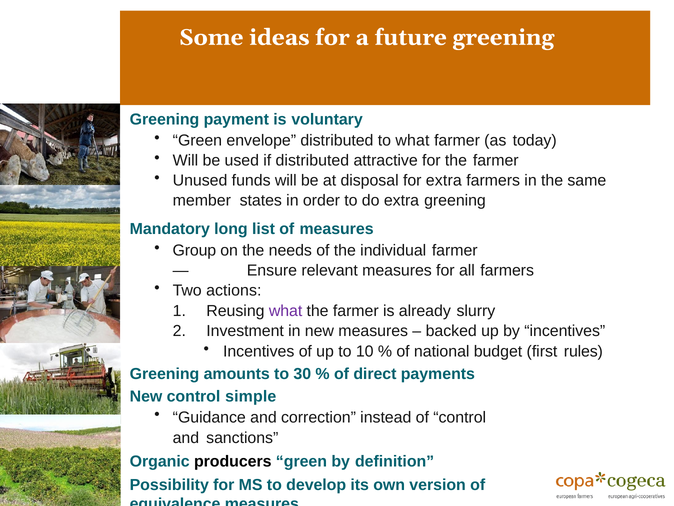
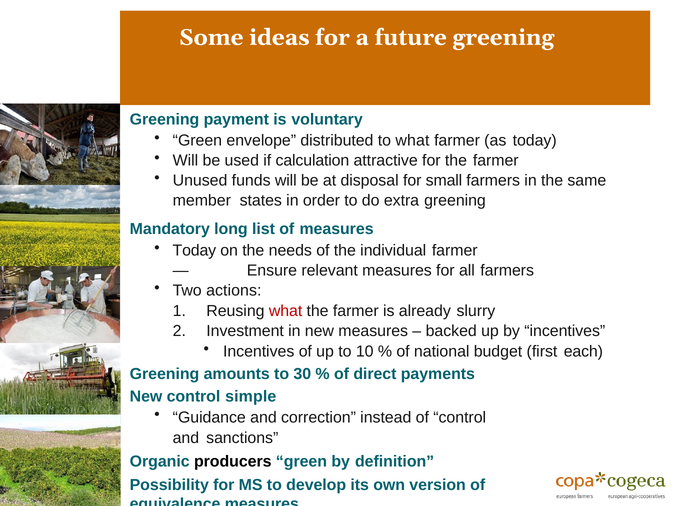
if distributed: distributed -> calculation (312, 160)
for extra: extra -> small (444, 180)
Group: Group -> Today (194, 250)
what colour: purple -> red (286, 311)
rules: rules -> each (583, 351)
